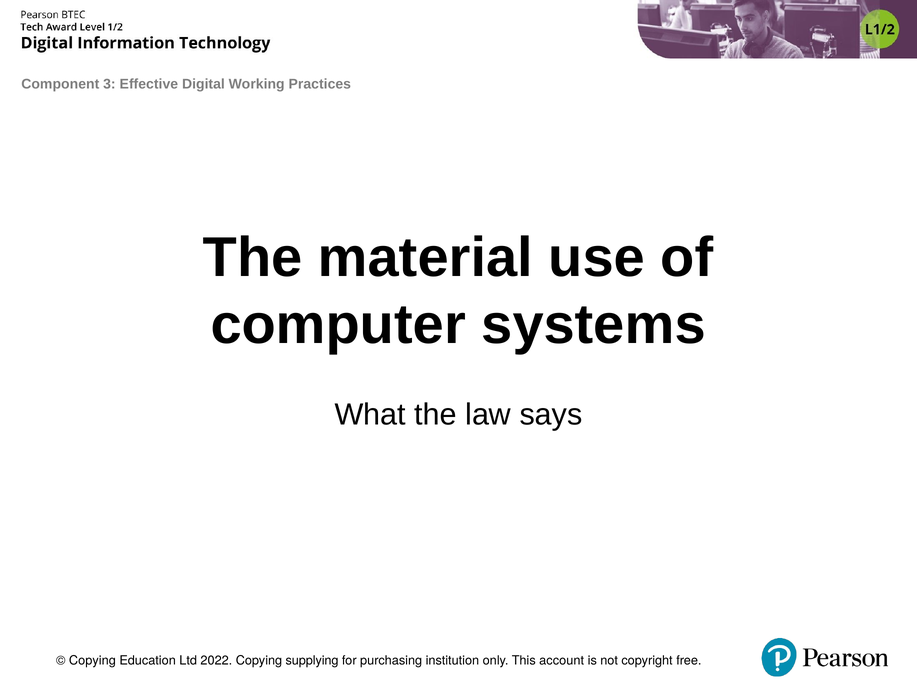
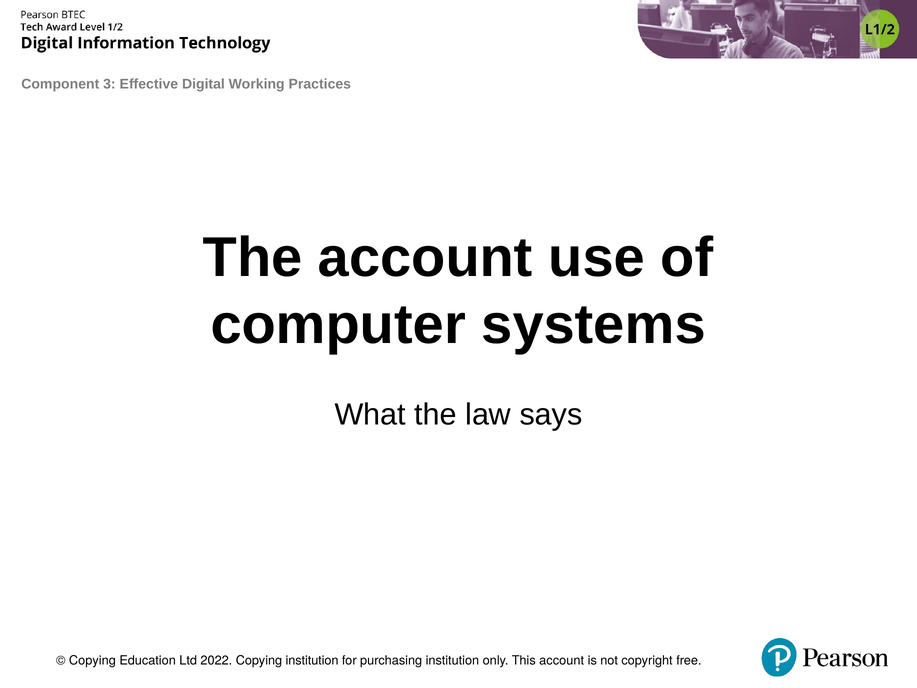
The material: material -> account (425, 258)
Copying supplying: supplying -> institution (312, 660)
